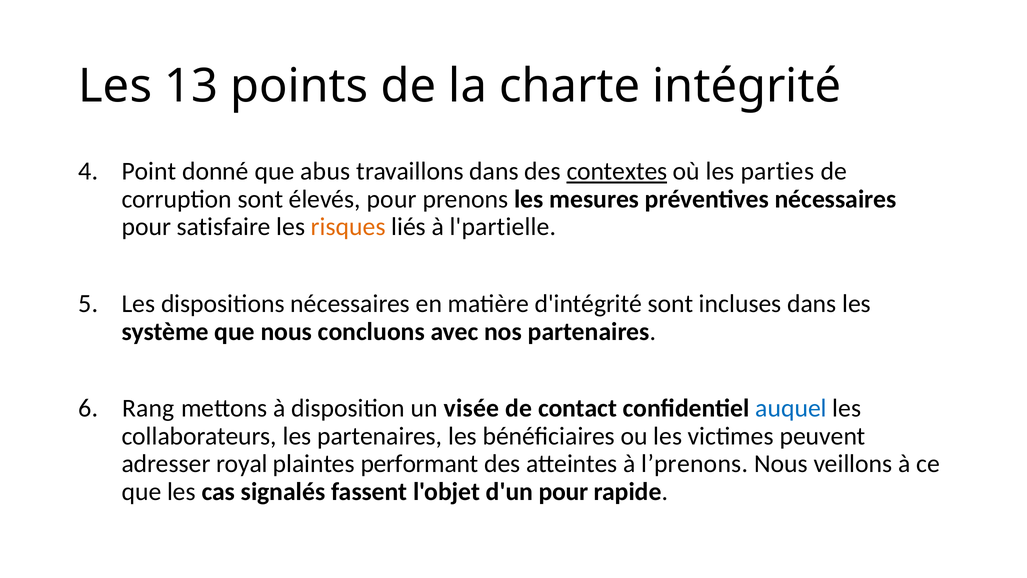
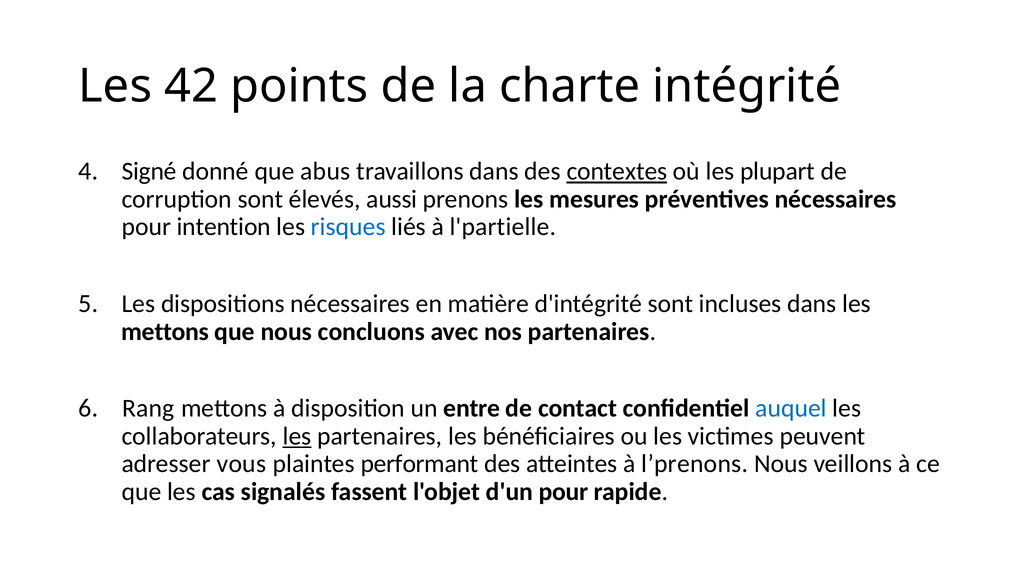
13: 13 -> 42 (191, 86)
Point: Point -> Signé (149, 171)
parties: parties -> plupart (778, 171)
élevés pour: pour -> aussi (392, 199)
satisfaire: satisfaire -> intention (224, 227)
risques colour: orange -> blue (348, 227)
système: système -> mettons (165, 331)
visée: visée -> entre (472, 408)
les underline: none -> present (297, 436)
royal: royal -> vous (242, 464)
